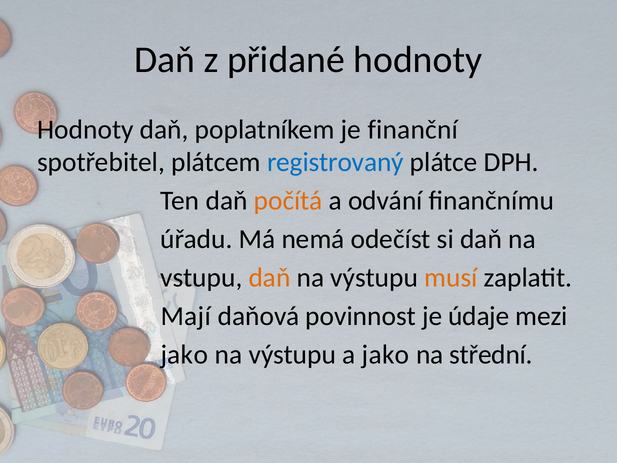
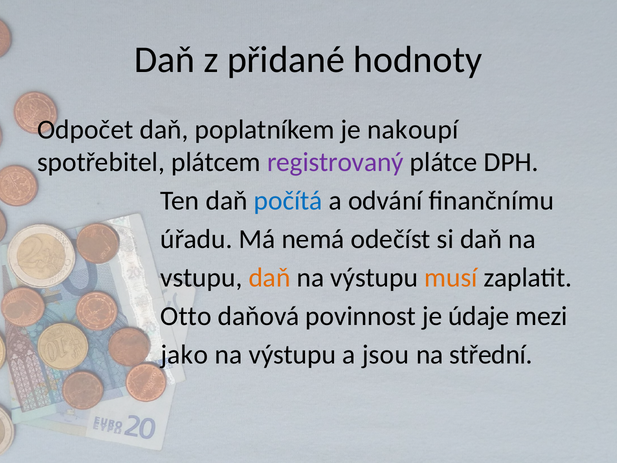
Hodnoty: Hodnoty -> Odpočet (85, 129)
finanční: finanční -> nakoupí (413, 129)
registrovaný colour: blue -> purple (335, 162)
počítá colour: orange -> blue (288, 201)
Mají: Mají -> Otto (186, 316)
a jako: jako -> jsou (386, 354)
